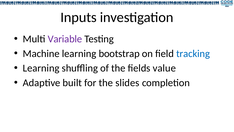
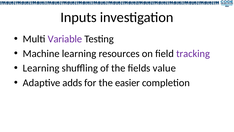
bootstrap: bootstrap -> resources (119, 53)
tracking colour: blue -> purple (193, 53)
built: built -> adds (72, 83)
slides: slides -> easier (127, 83)
